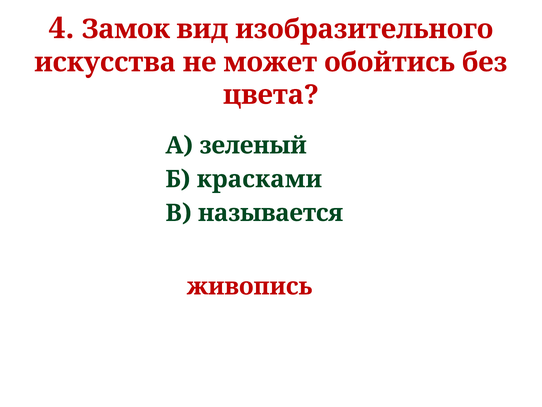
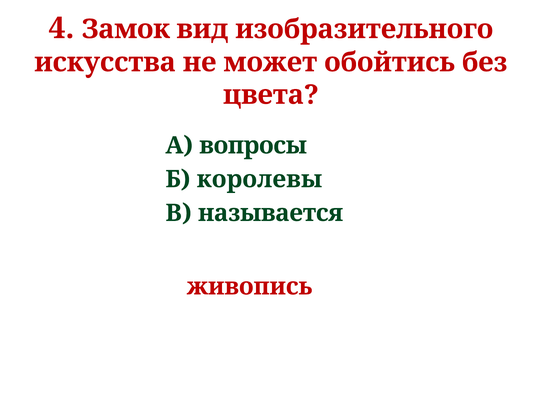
зеленый: зеленый -> вопросы (253, 145)
красками: красками -> королевы (259, 179)
